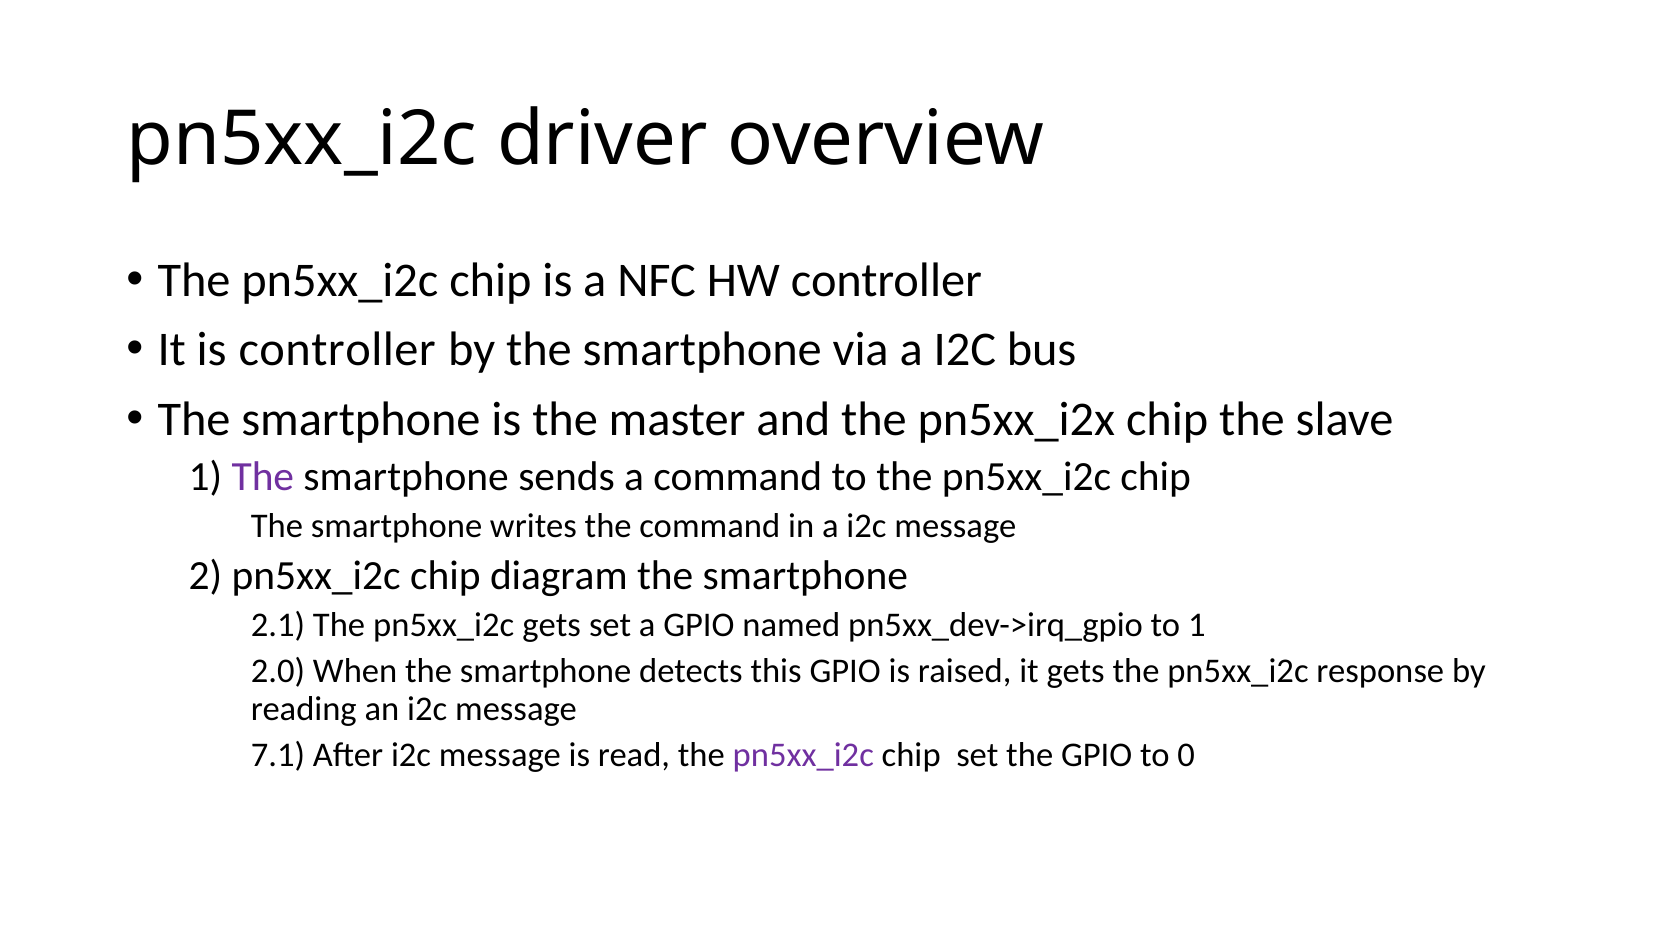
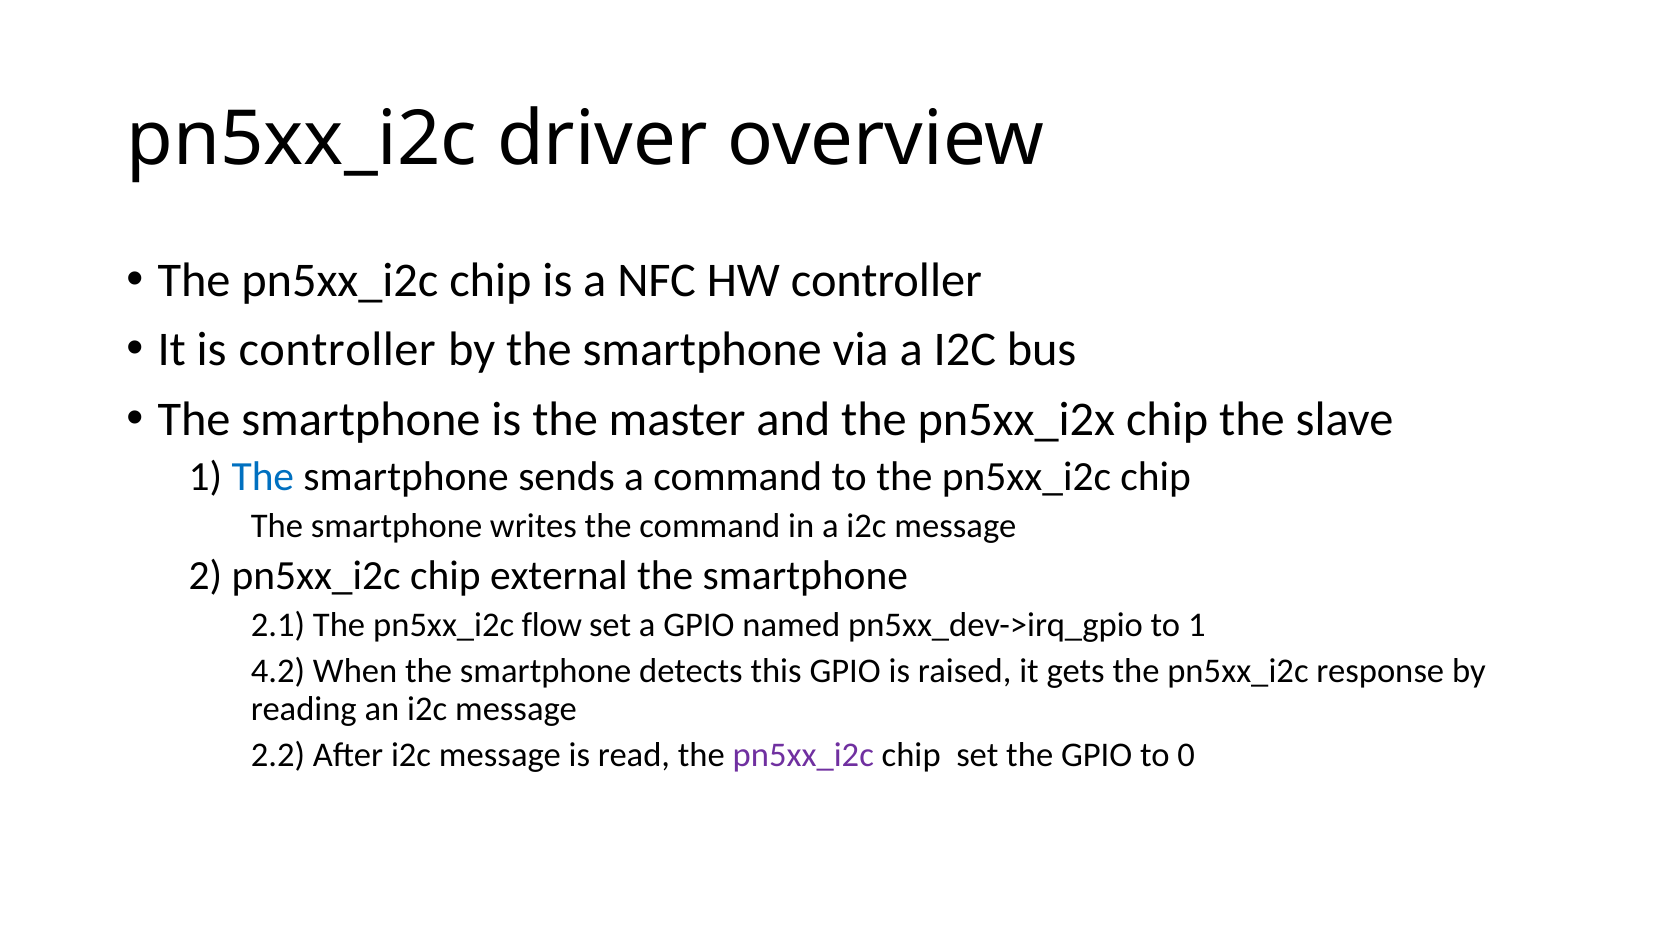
The colour: purple -> blue (263, 477)
diagram: diagram -> external (559, 576)
pn5xx_i2c gets: gets -> flow (552, 626)
2.0: 2.0 -> 4.2 (278, 672)
7.1: 7.1 -> 2.2 (278, 755)
